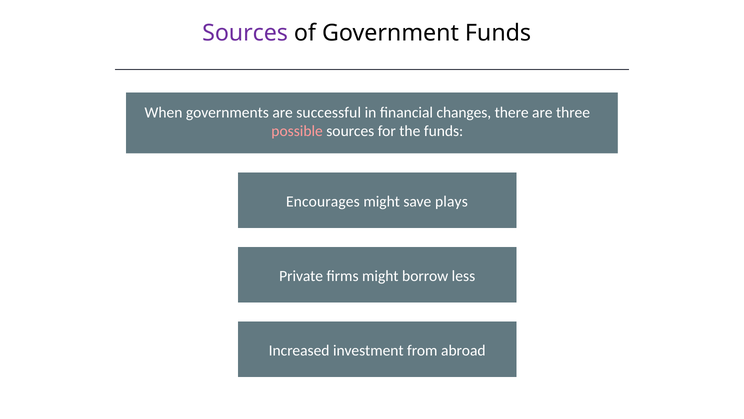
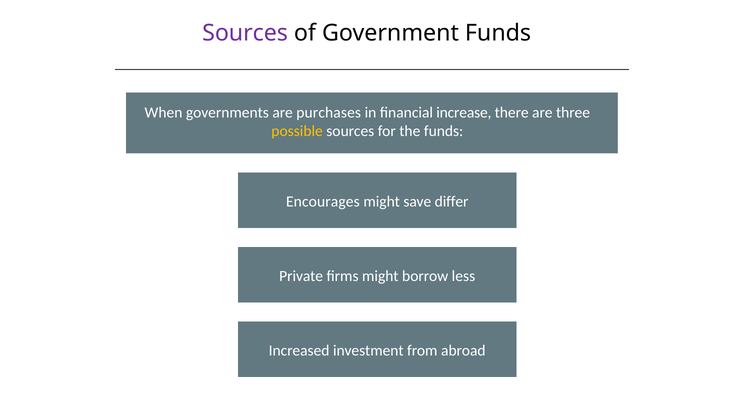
successful: successful -> purchases (329, 112)
changes: changes -> increase (464, 112)
possible colour: pink -> yellow (297, 131)
plays: plays -> differ (452, 201)
